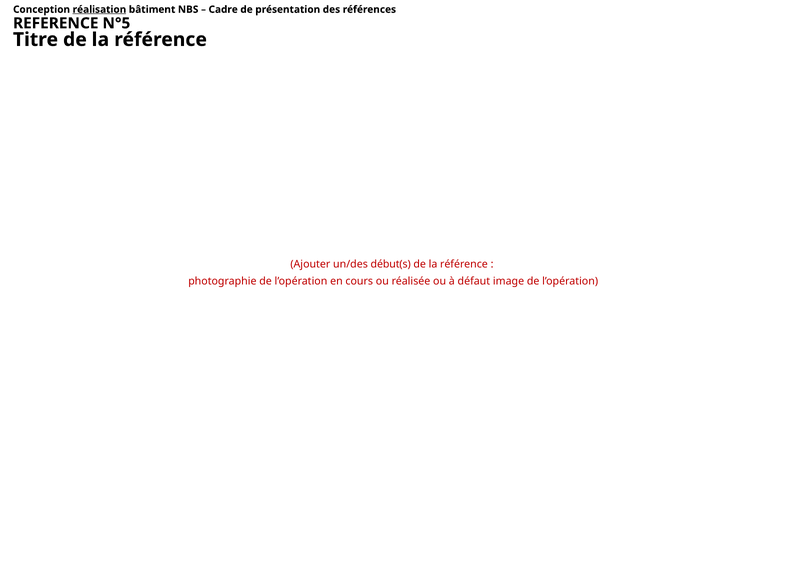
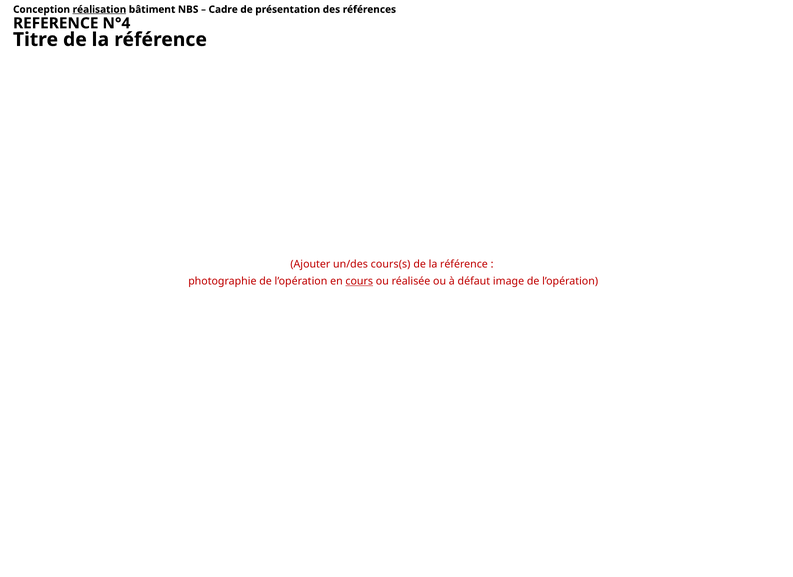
N°5: N°5 -> N°4 (116, 23)
début(s: début(s -> cours(s (391, 264)
cours underline: none -> present (359, 281)
